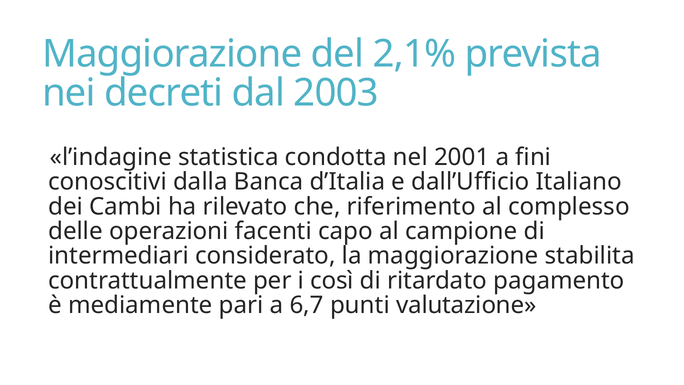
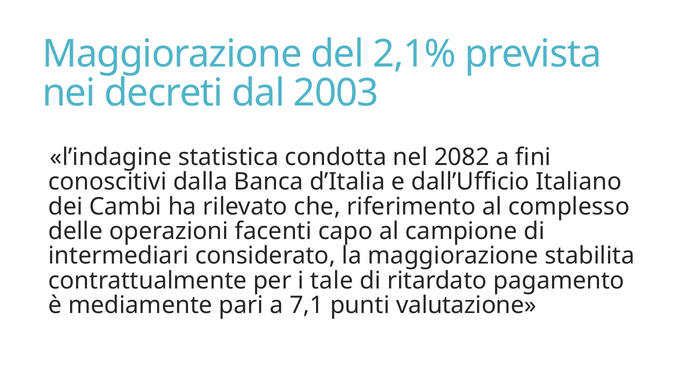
2001: 2001 -> 2082 (462, 157)
così: così -> tale (332, 280)
6,7: 6,7 -> 7,1 (307, 305)
